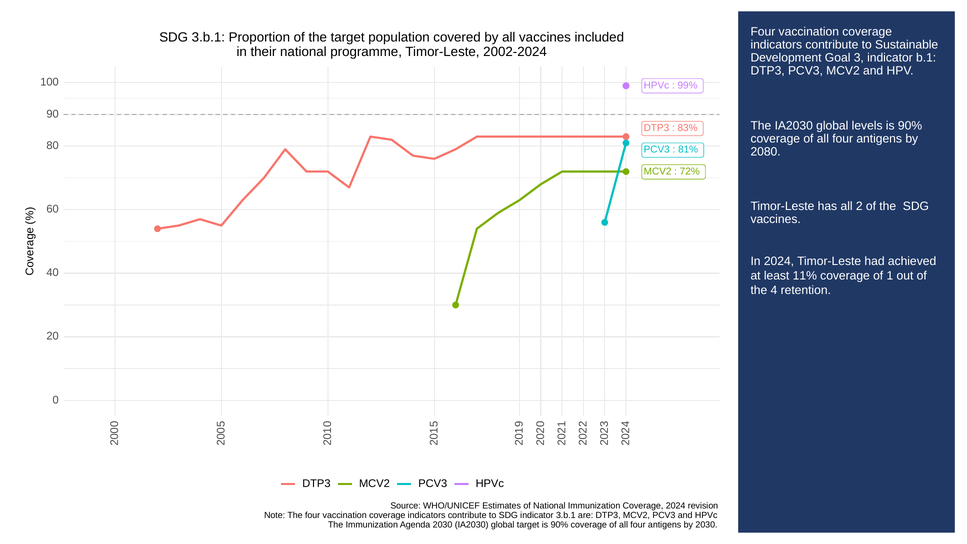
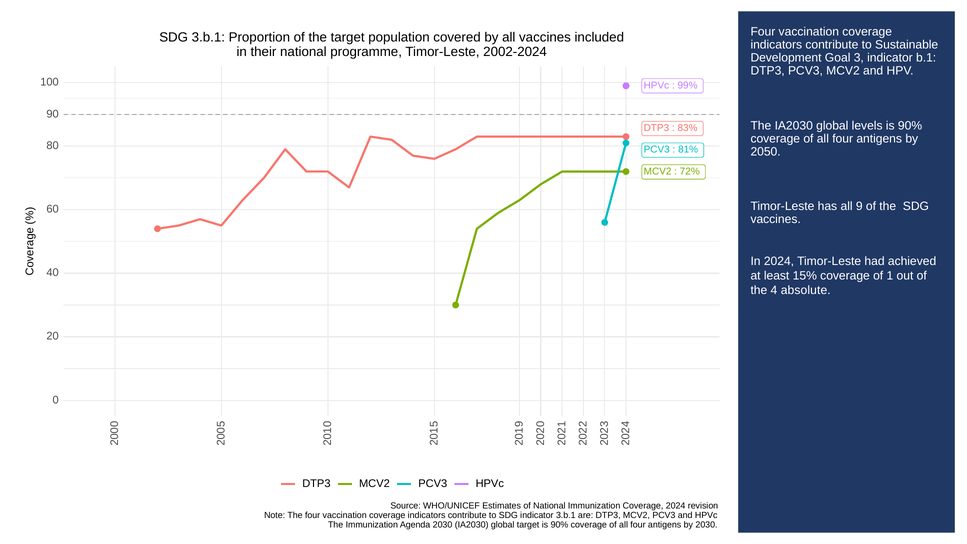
2080: 2080 -> 2050 (766, 152)
all 2: 2 -> 9 (859, 206)
11%: 11% -> 15% (805, 276)
retention: retention -> absolute (806, 290)
